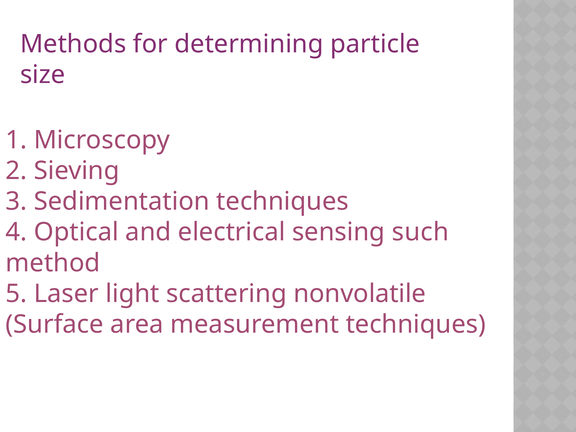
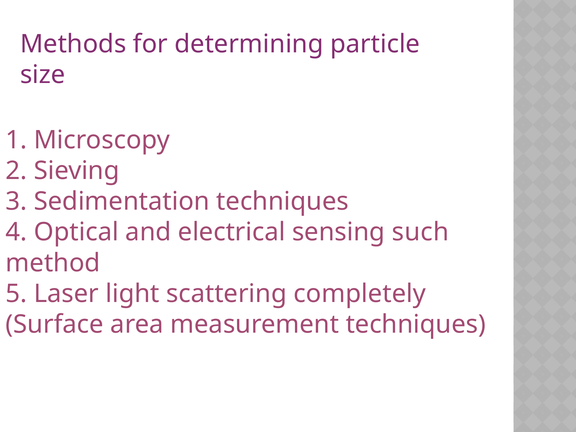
nonvolatile: nonvolatile -> completely (360, 294)
